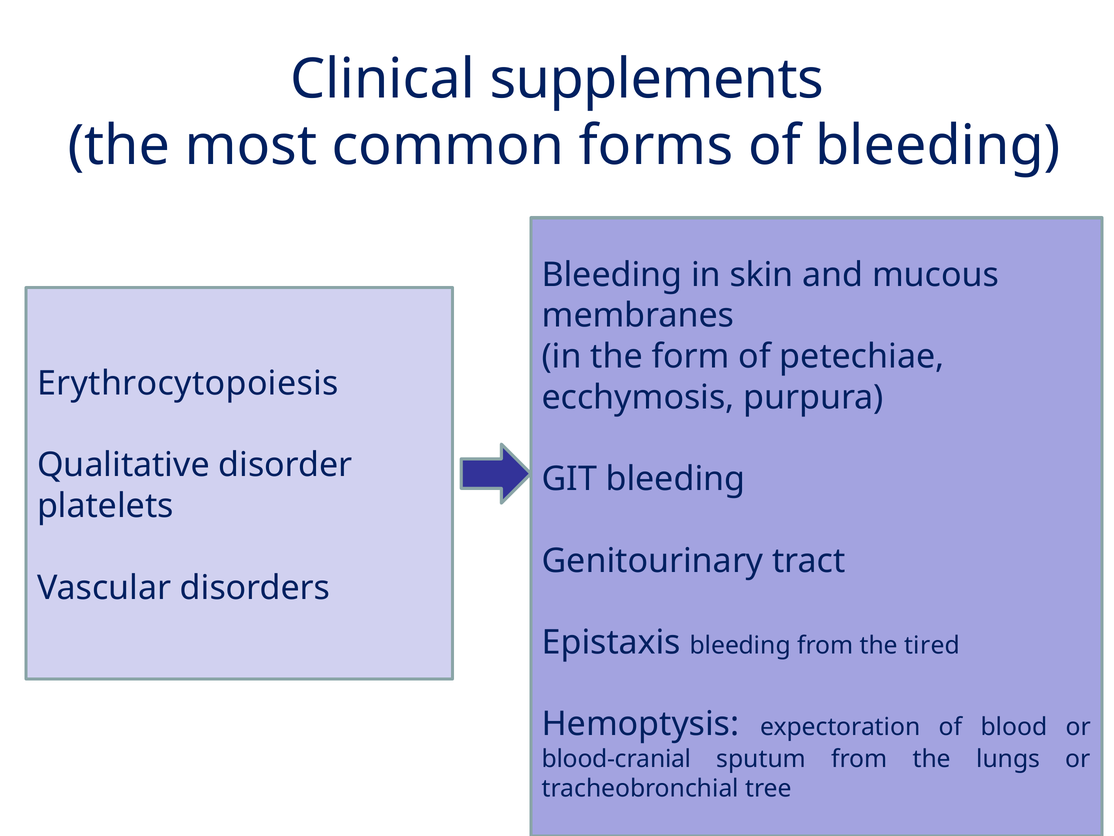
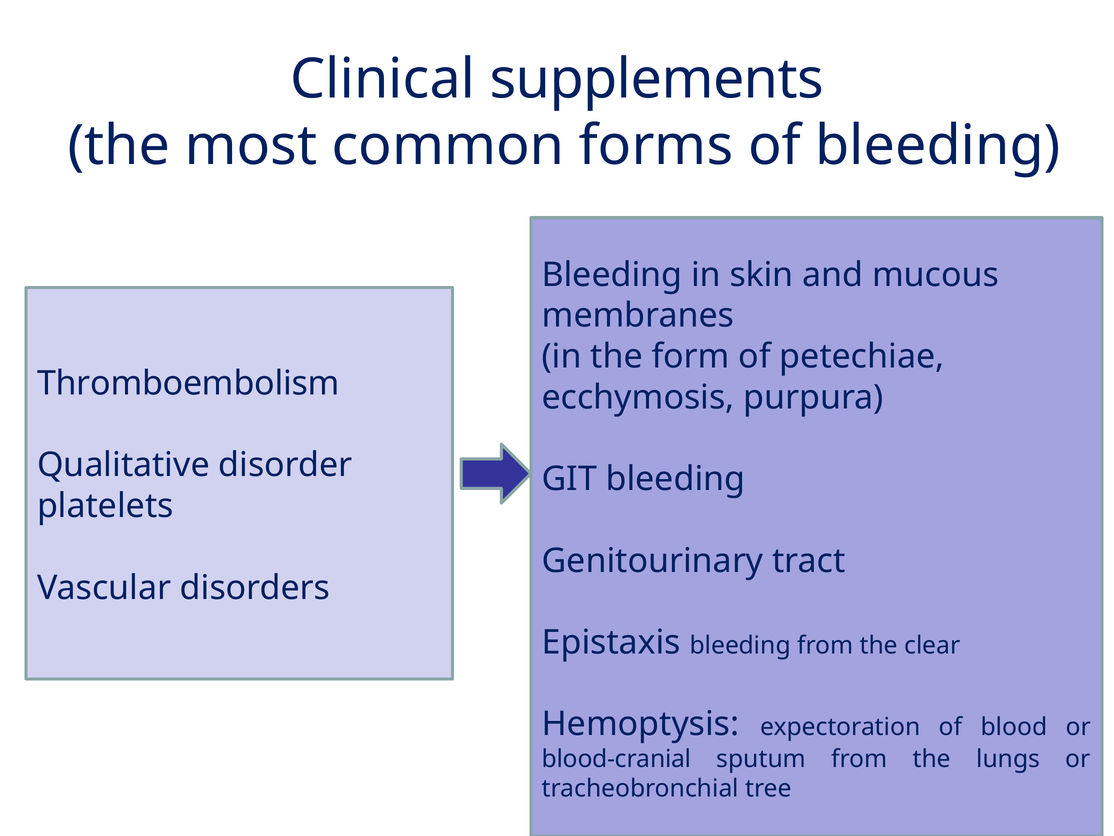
Erythrocytopoiesis: Erythrocytopoiesis -> Thromboembolism (188, 383)
tired: tired -> clear (932, 645)
